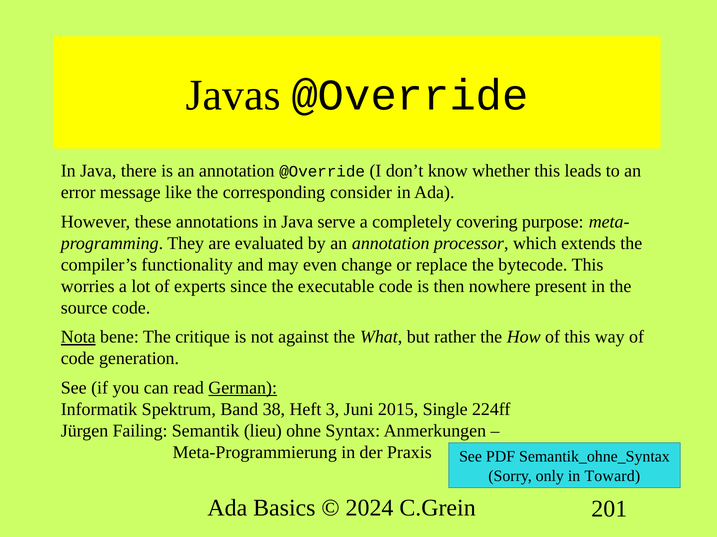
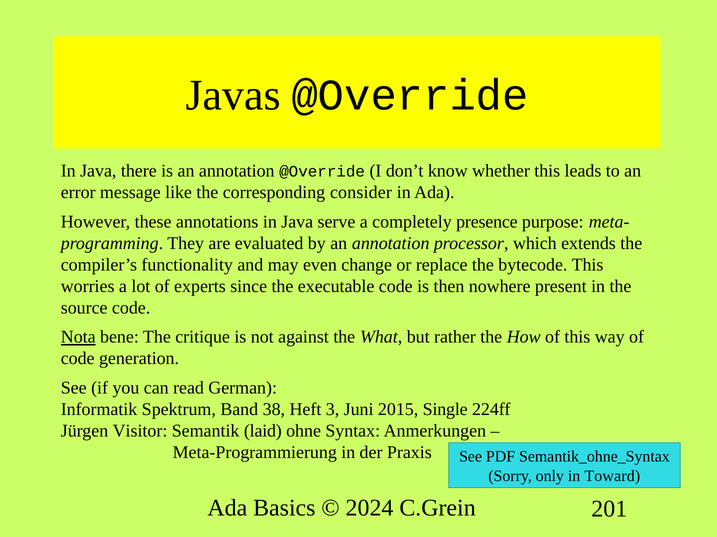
covering: covering -> presence (487, 222)
German underline: present -> none (243, 388)
Failing: Failing -> Visitor (140, 432)
lieu: lieu -> laid (263, 432)
